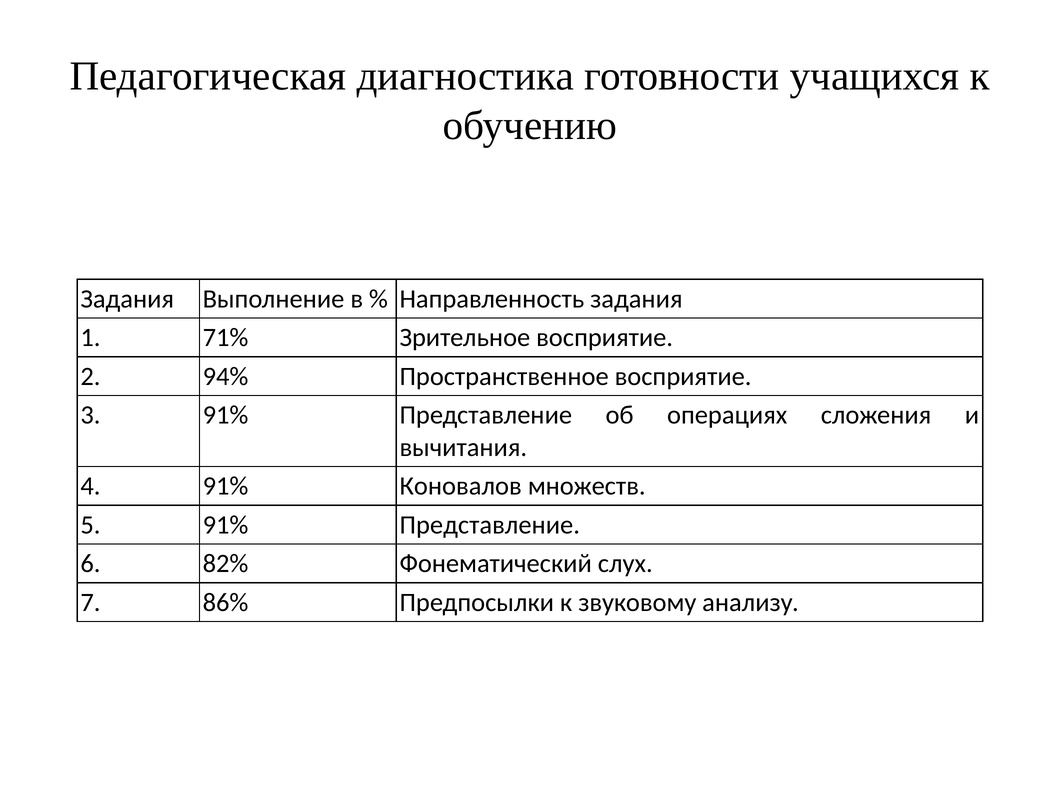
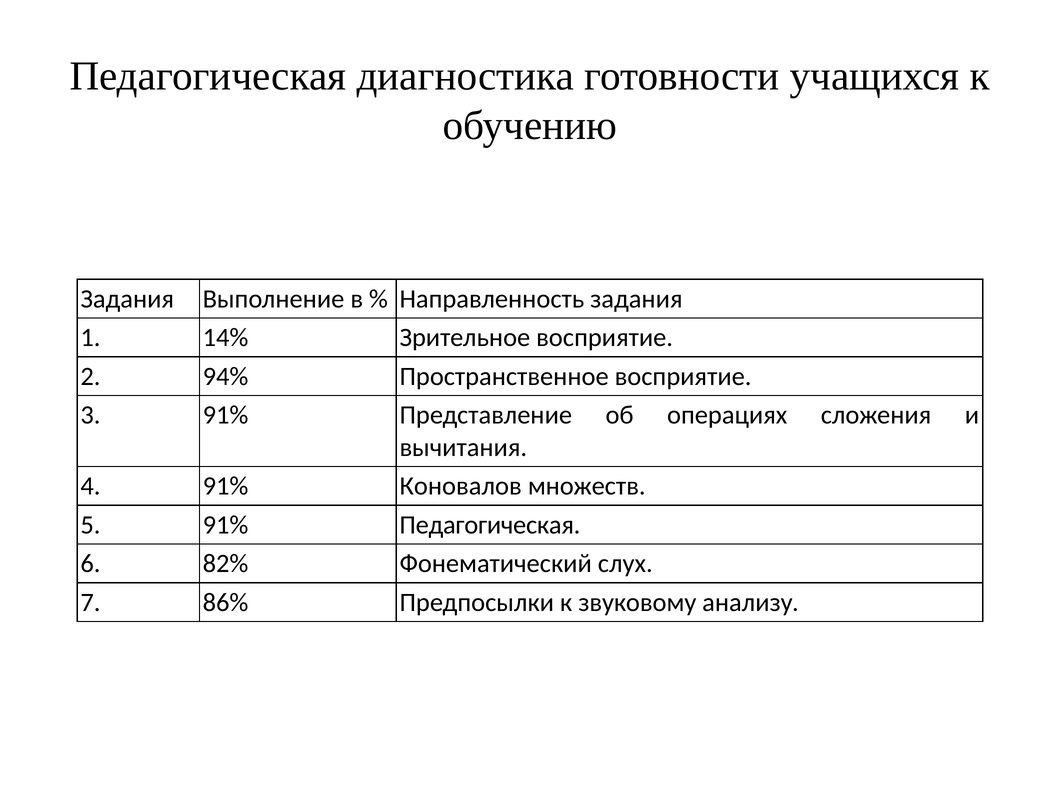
71%: 71% -> 14% (226, 338)
5 91% Представление: Представление -> Педагогическая (490, 525)
